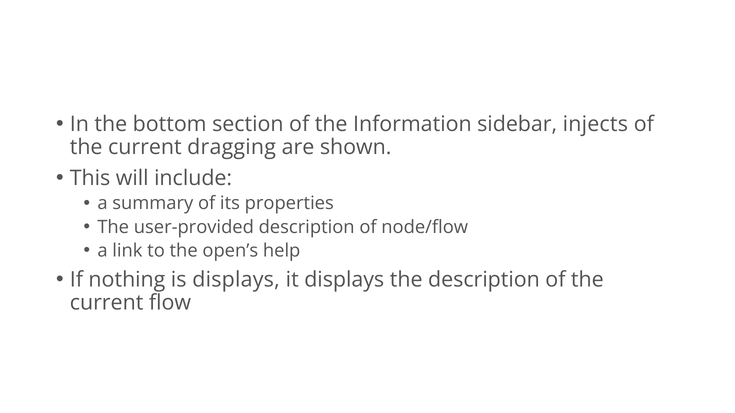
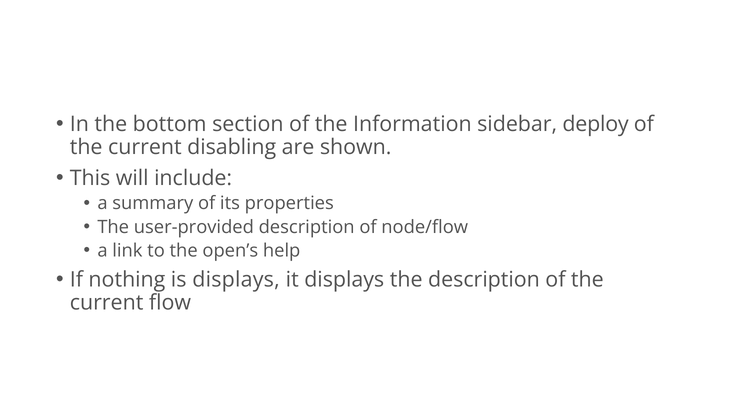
injects: injects -> deploy (596, 124)
dragging: dragging -> disabling (232, 147)
